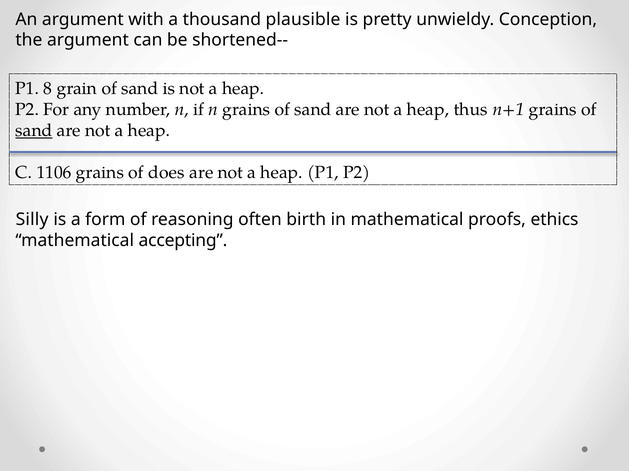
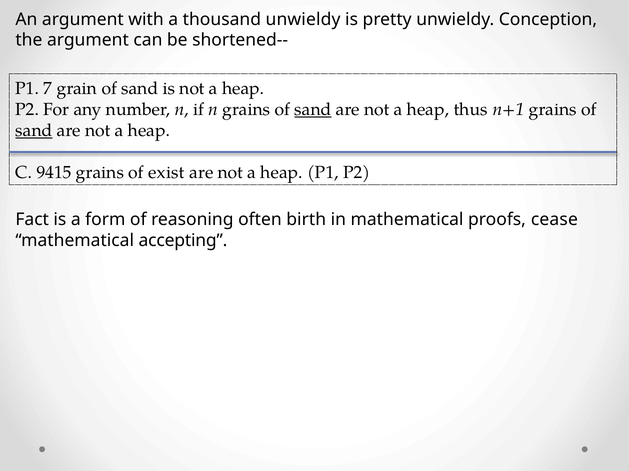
thousand plausible: plausible -> unwieldy (303, 19)
8: 8 -> 7 (48, 89)
sand underline: none -> present (313, 110)
1106: 1106 -> 9415 (54, 173)
does: does -> exist (166, 173)
Silly: Silly -> Fact (32, 220)
ethics: ethics -> cease (554, 220)
